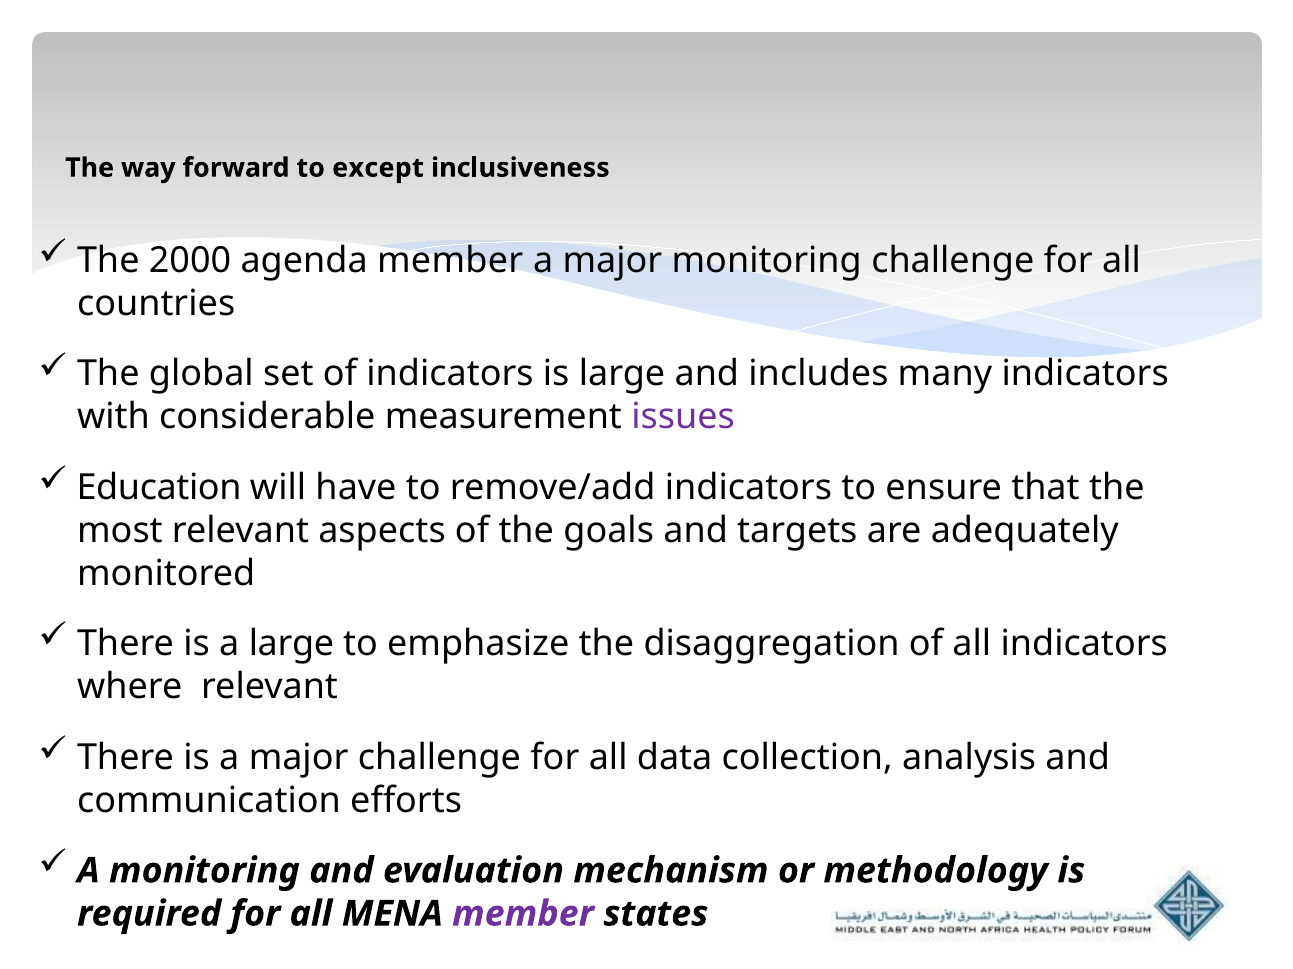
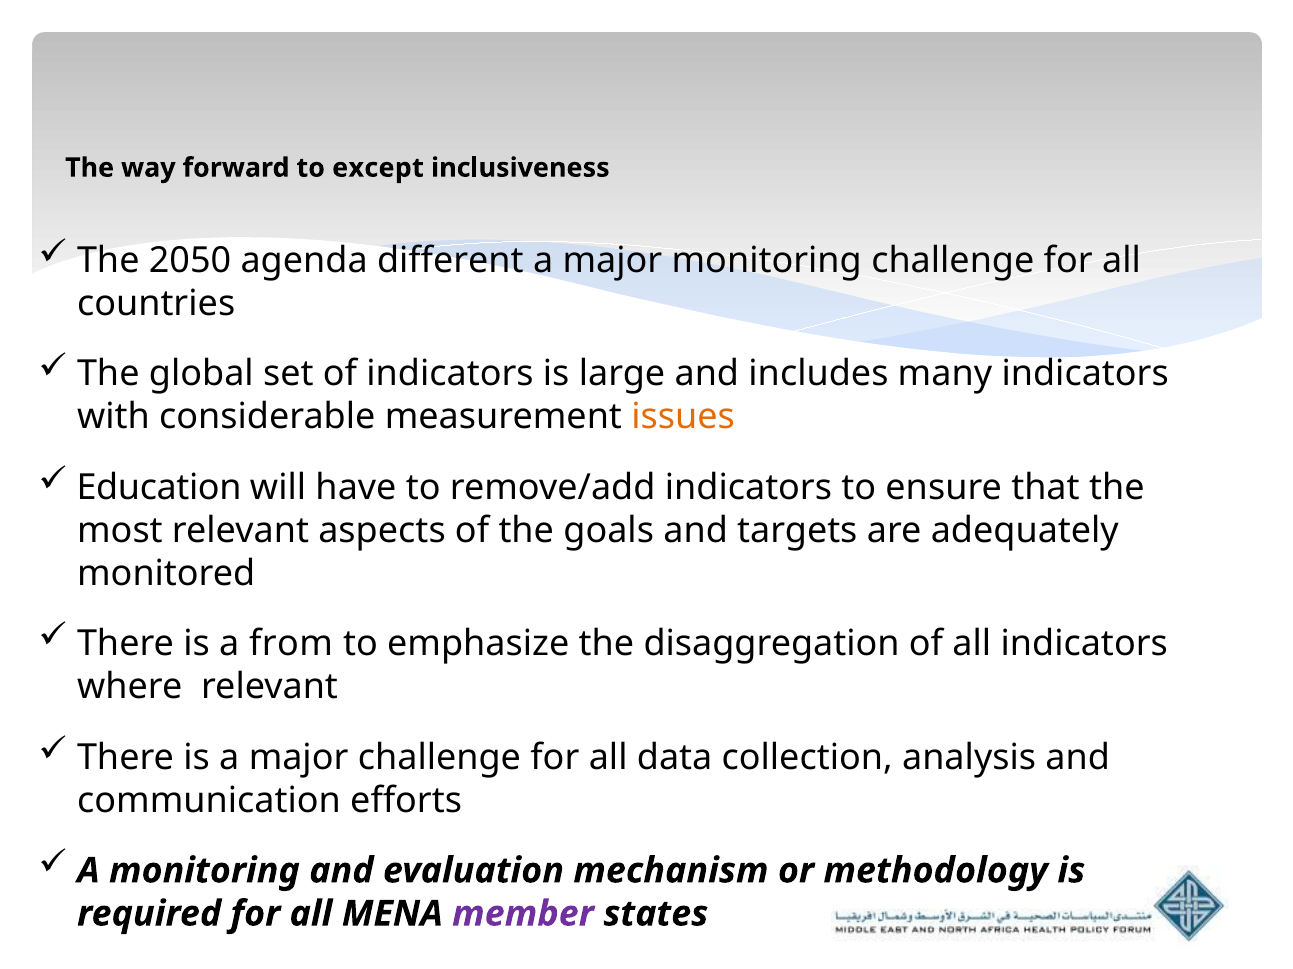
2000: 2000 -> 2050 (190, 261)
agenda member: member -> different (450, 261)
issues colour: purple -> orange (683, 417)
a large: large -> from (291, 644)
